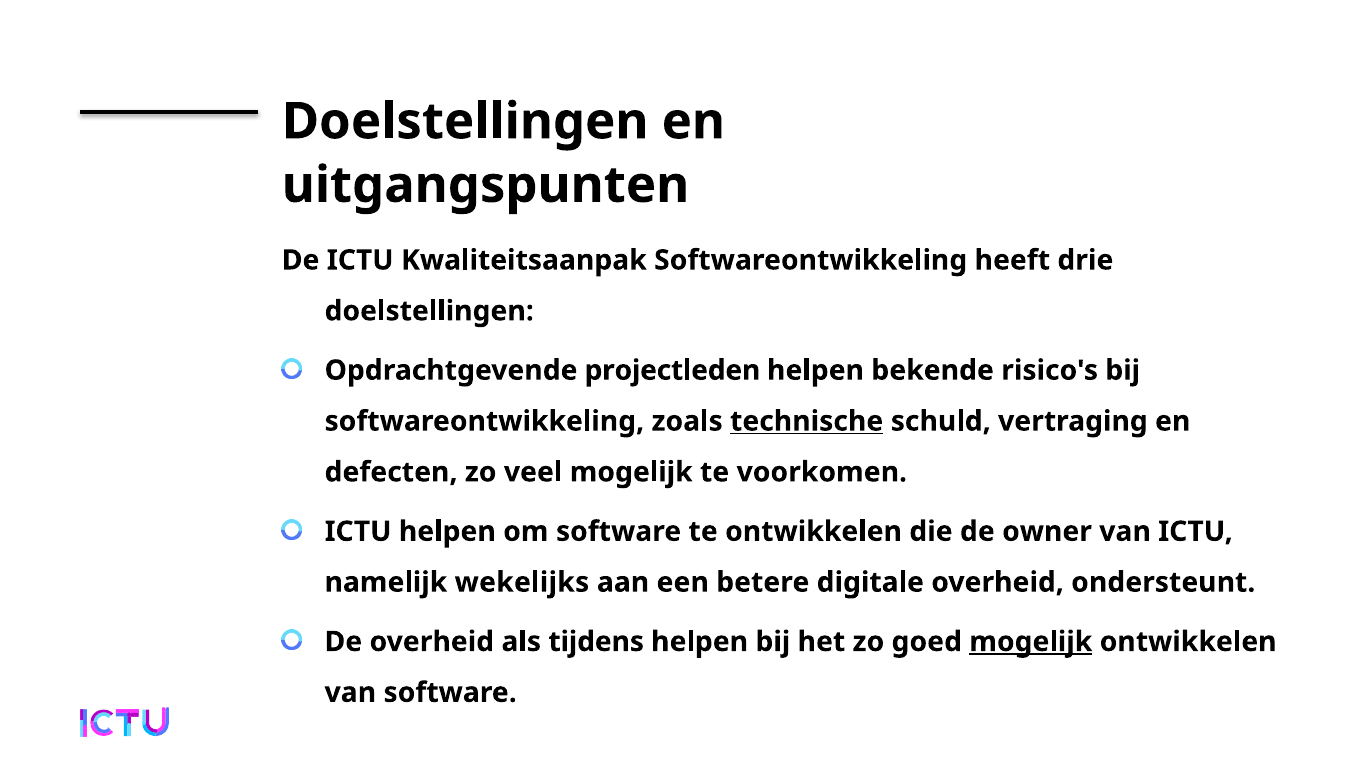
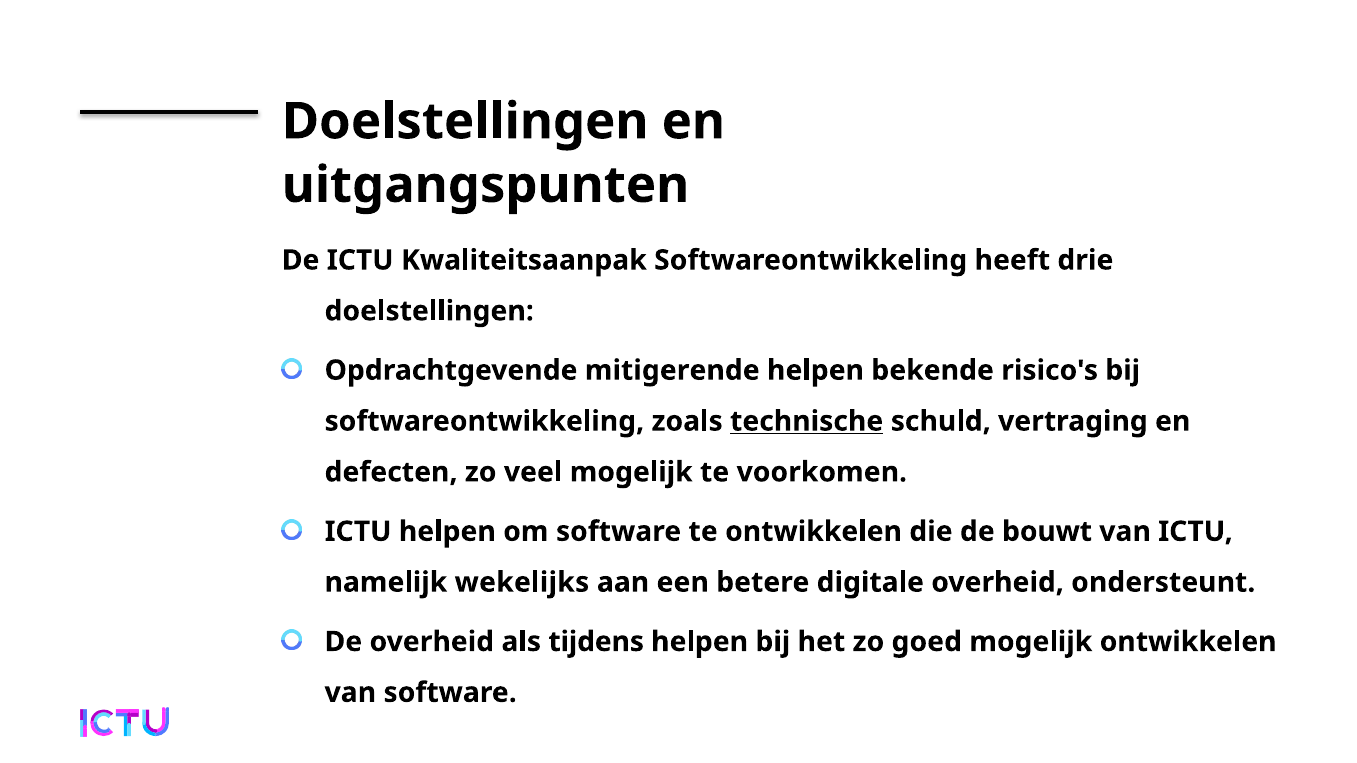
projectleden: projectleden -> mitigerende (672, 371)
owner: owner -> bouwt (1047, 532)
mogelijk underline: present -> none (1031, 642)
